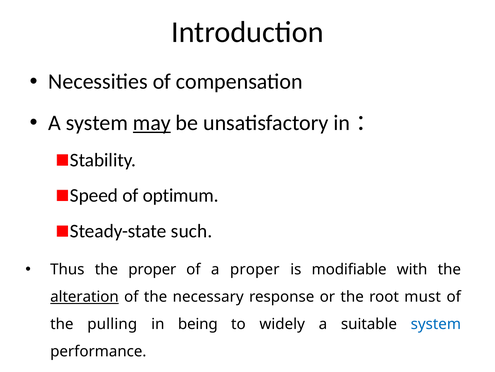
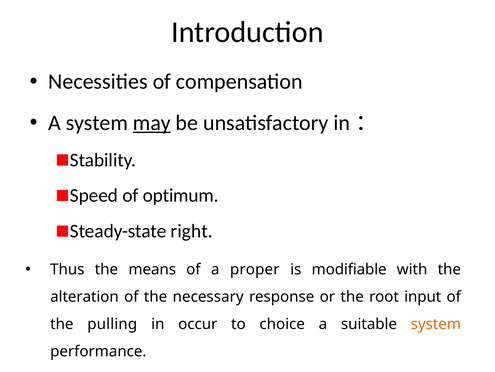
such: such -> right (192, 231)
the proper: proper -> means (152, 269)
alteration underline: present -> none (84, 296)
must: must -> input (423, 296)
being: being -> occur (198, 324)
widely: widely -> choice (282, 324)
system colour: blue -> orange (436, 324)
